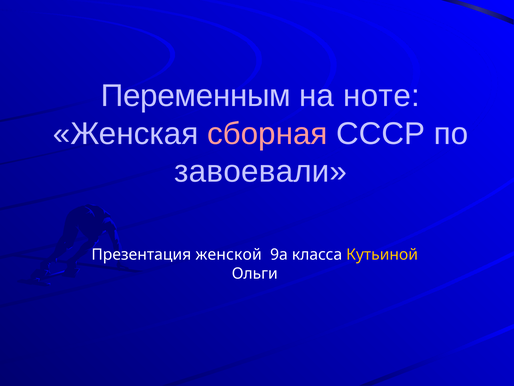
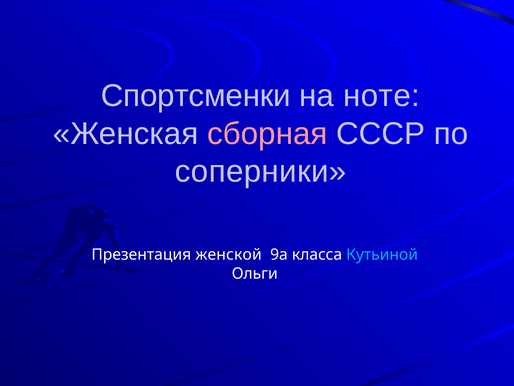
Переменным: Переменным -> Спортсменки (196, 96)
завоевали: завоевали -> соперники (261, 171)
Кутьиной colour: yellow -> light blue (382, 254)
